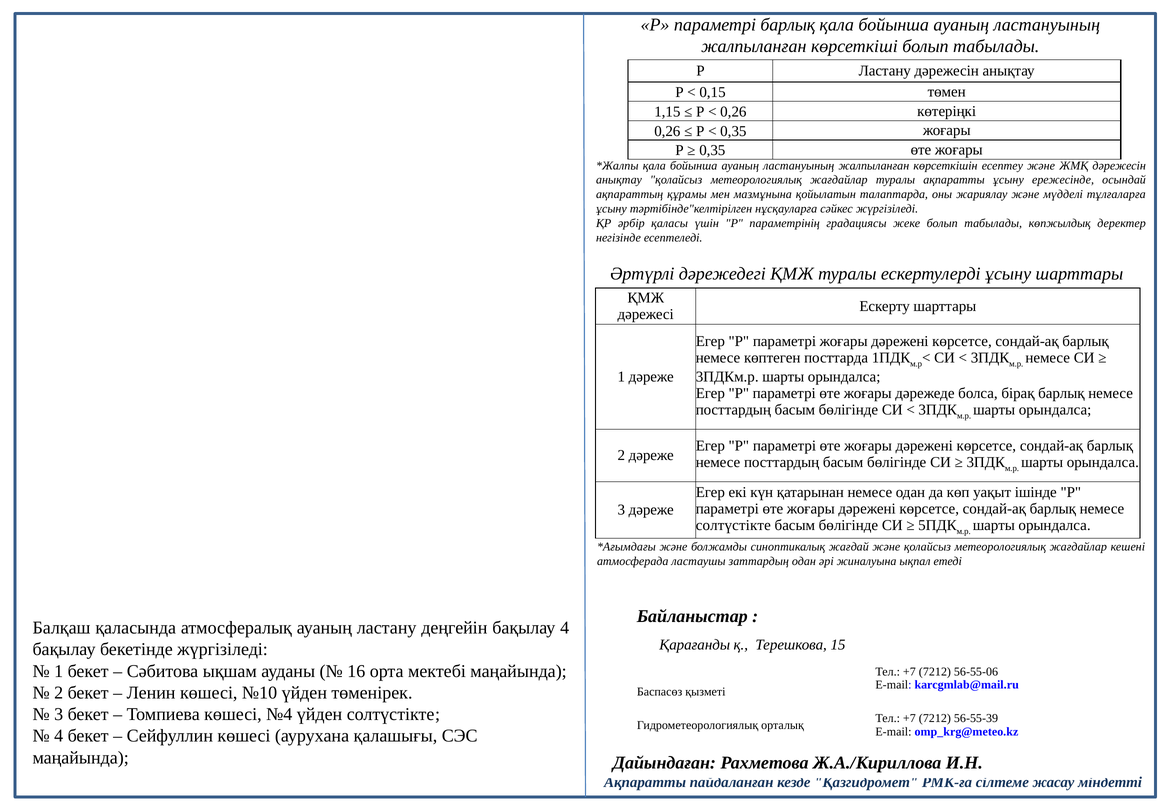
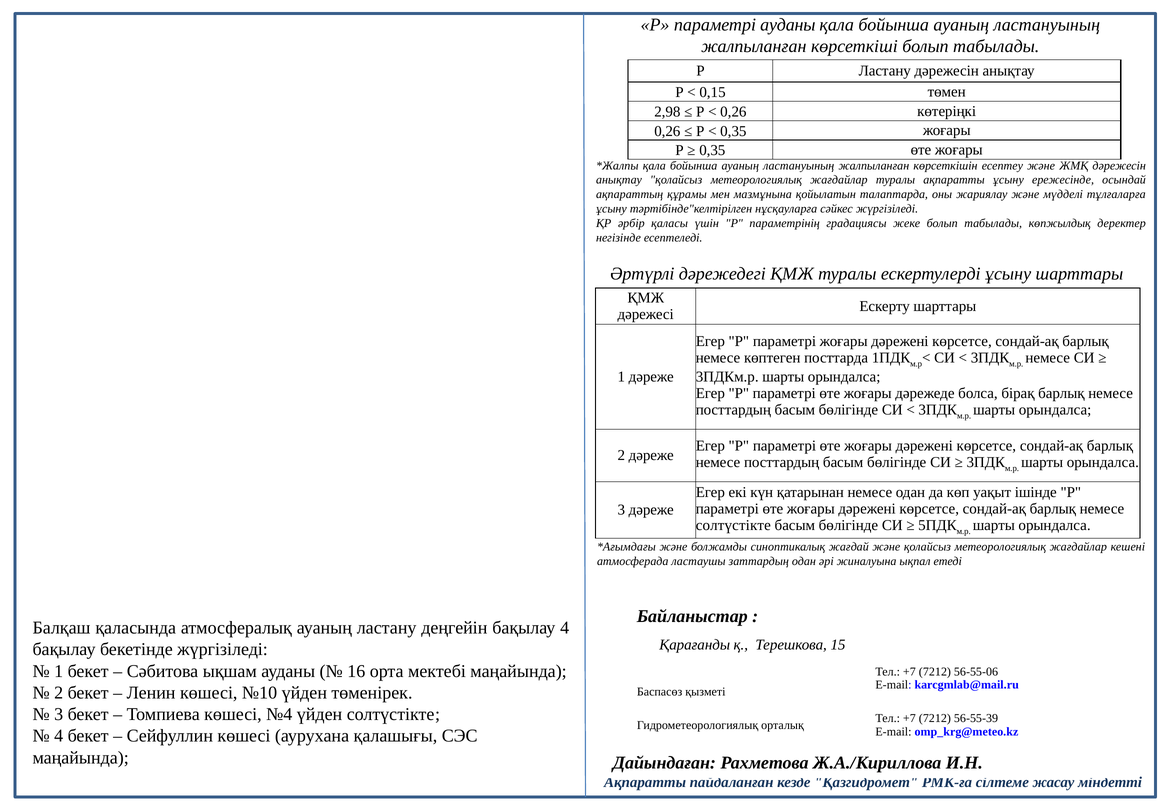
параметрі барлық: барлық -> ауданы (788, 25)
1,15: 1,15 -> 2,98 (667, 112)
